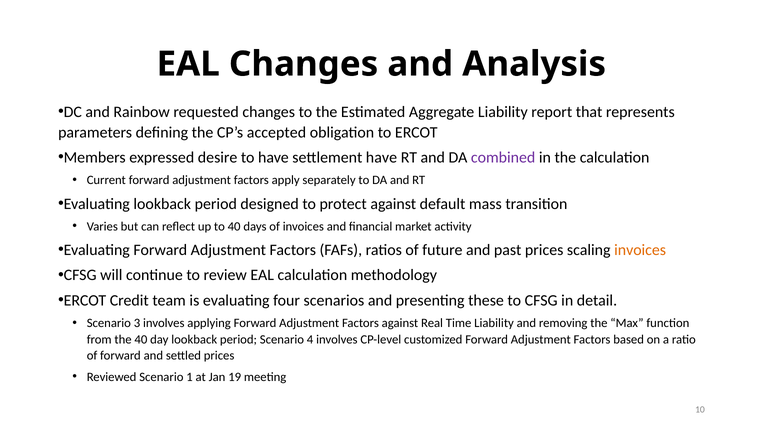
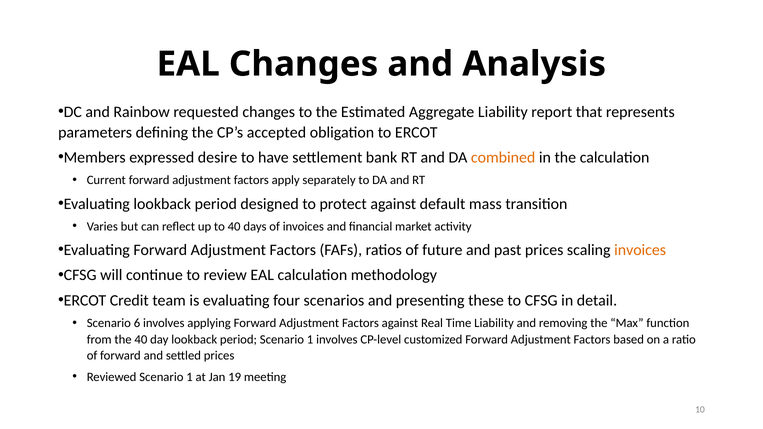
settlement have: have -> bank (382, 158)
combined colour: purple -> orange (503, 158)
3: 3 -> 6 (137, 323)
period Scenario 4: 4 -> 1 (310, 340)
